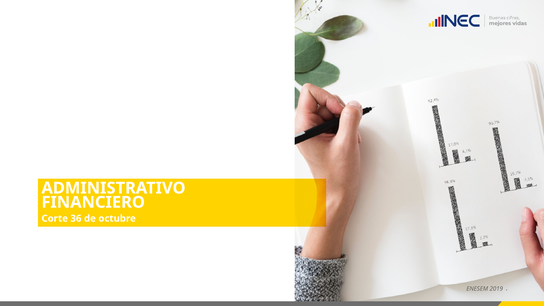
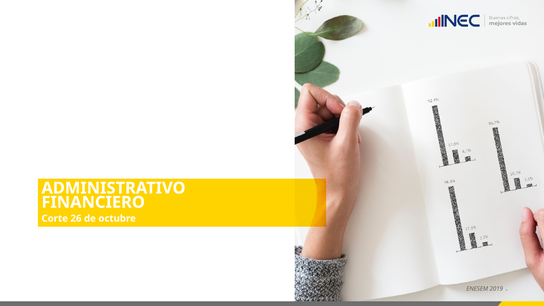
36: 36 -> 26 (76, 218)
